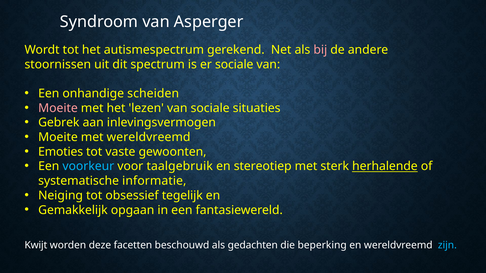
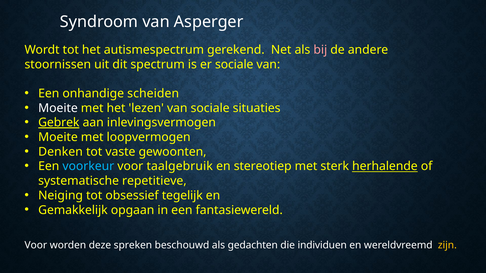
Moeite colour: pink -> white (58, 108)
Gebrek underline: none -> present (59, 123)
met wereldvreemd: wereldvreemd -> loopvermogen (149, 137)
Emoties: Emoties -> Denken (61, 152)
informatie: informatie -> repetitieve (154, 181)
Kwijt: Kwijt -> Voor (36, 246)
facetten: facetten -> spreken (133, 246)
beperking: beperking -> individuen (322, 246)
zijn colour: light blue -> yellow (447, 246)
